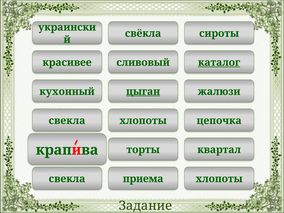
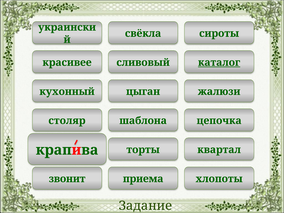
цыган underline: present -> none (143, 92)
свекла: свекла -> столяр (67, 121)
хлопоты: хлопоты -> шаблона (143, 121)
свекла: свекла -> звонит (67, 179)
